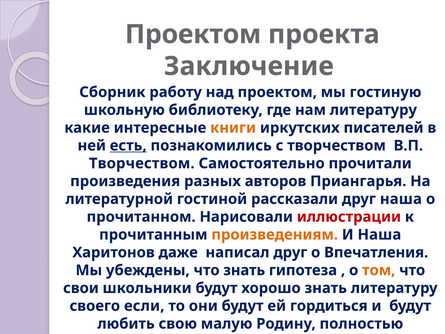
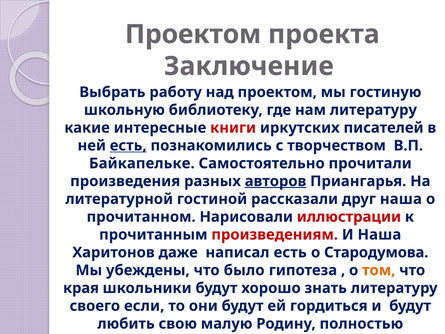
Сборник: Сборник -> Выбрать (112, 92)
книги colour: orange -> red (233, 128)
Творчеством: Творчеством -> Байкапельке (142, 163)
авторов underline: none -> present (276, 181)
произведениям colour: orange -> red (275, 234)
написал друг: друг -> есть (290, 252)
Впечатления: Впечатления -> Стародумова (376, 252)
что знать: знать -> было (244, 270)
свои: свои -> края (81, 288)
